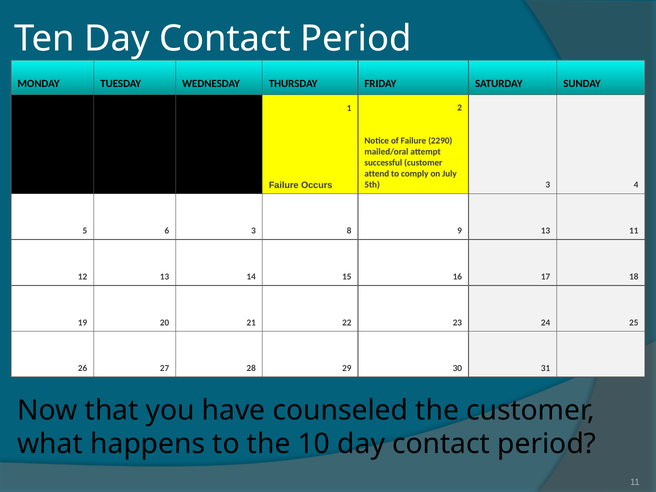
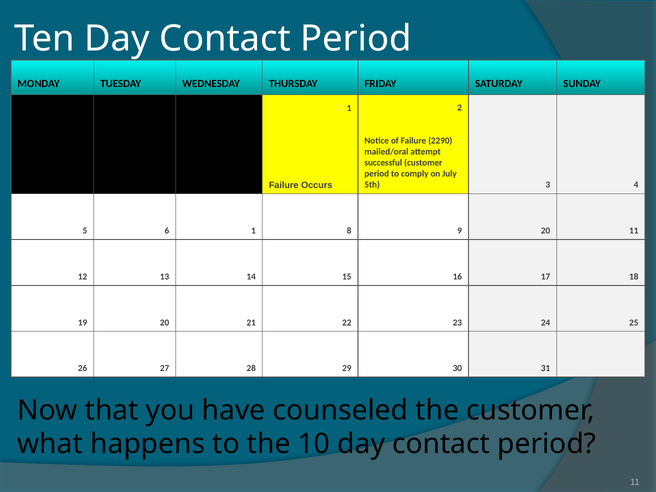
attend: attend -> period (377, 174)
6 3: 3 -> 1 (253, 231)
9 13: 13 -> 20 (546, 231)
